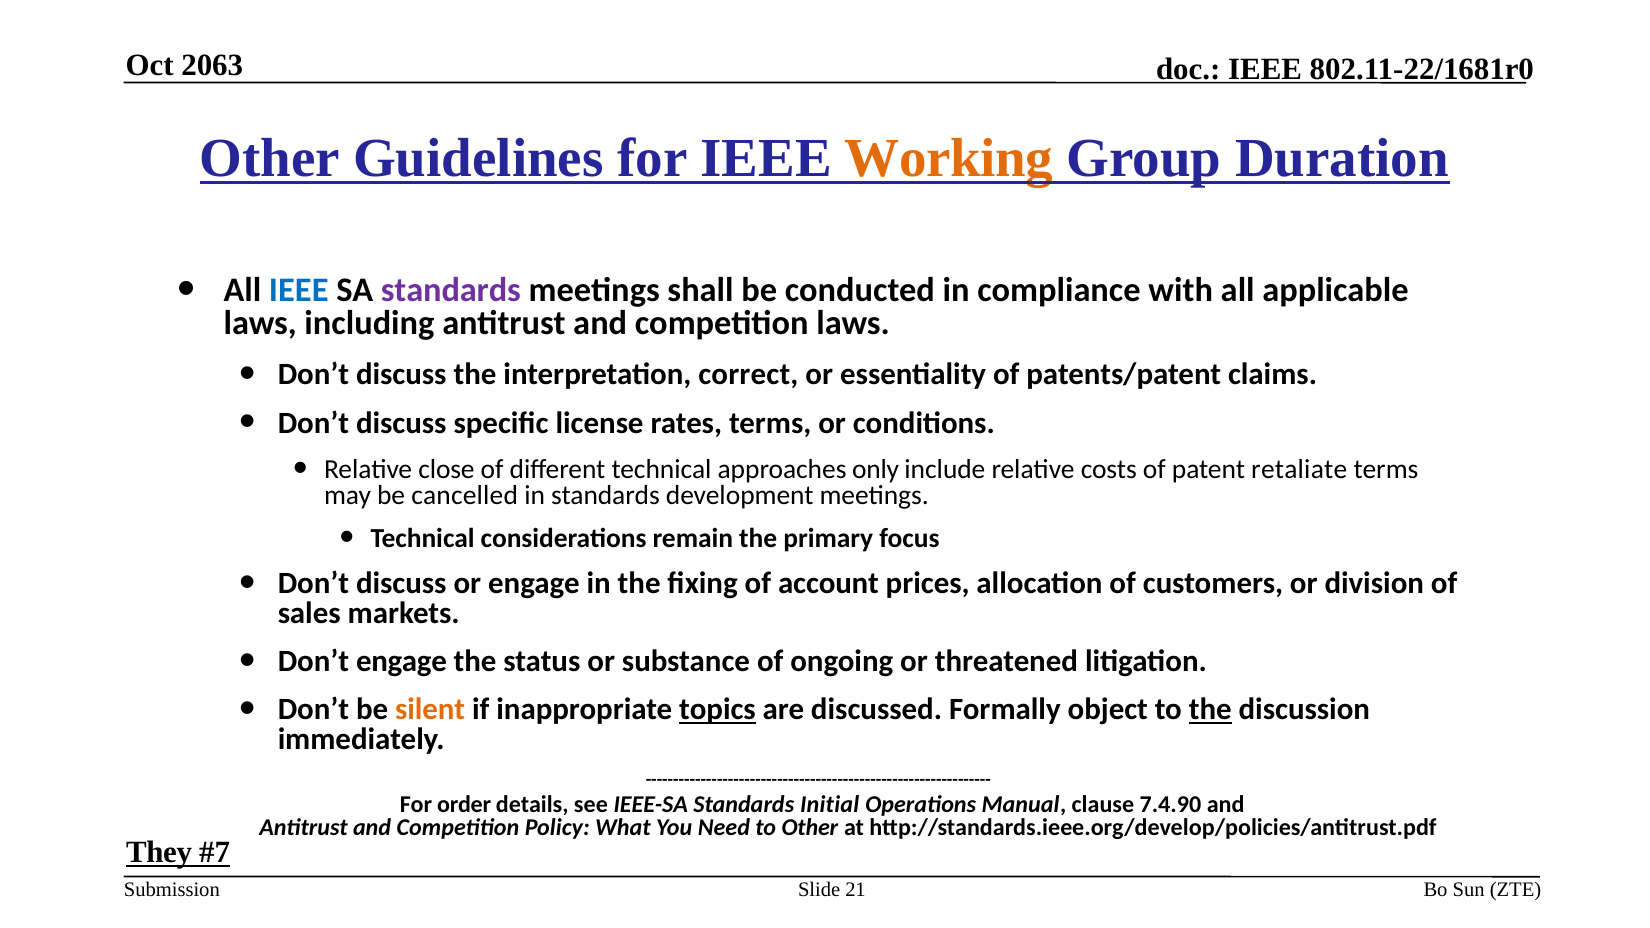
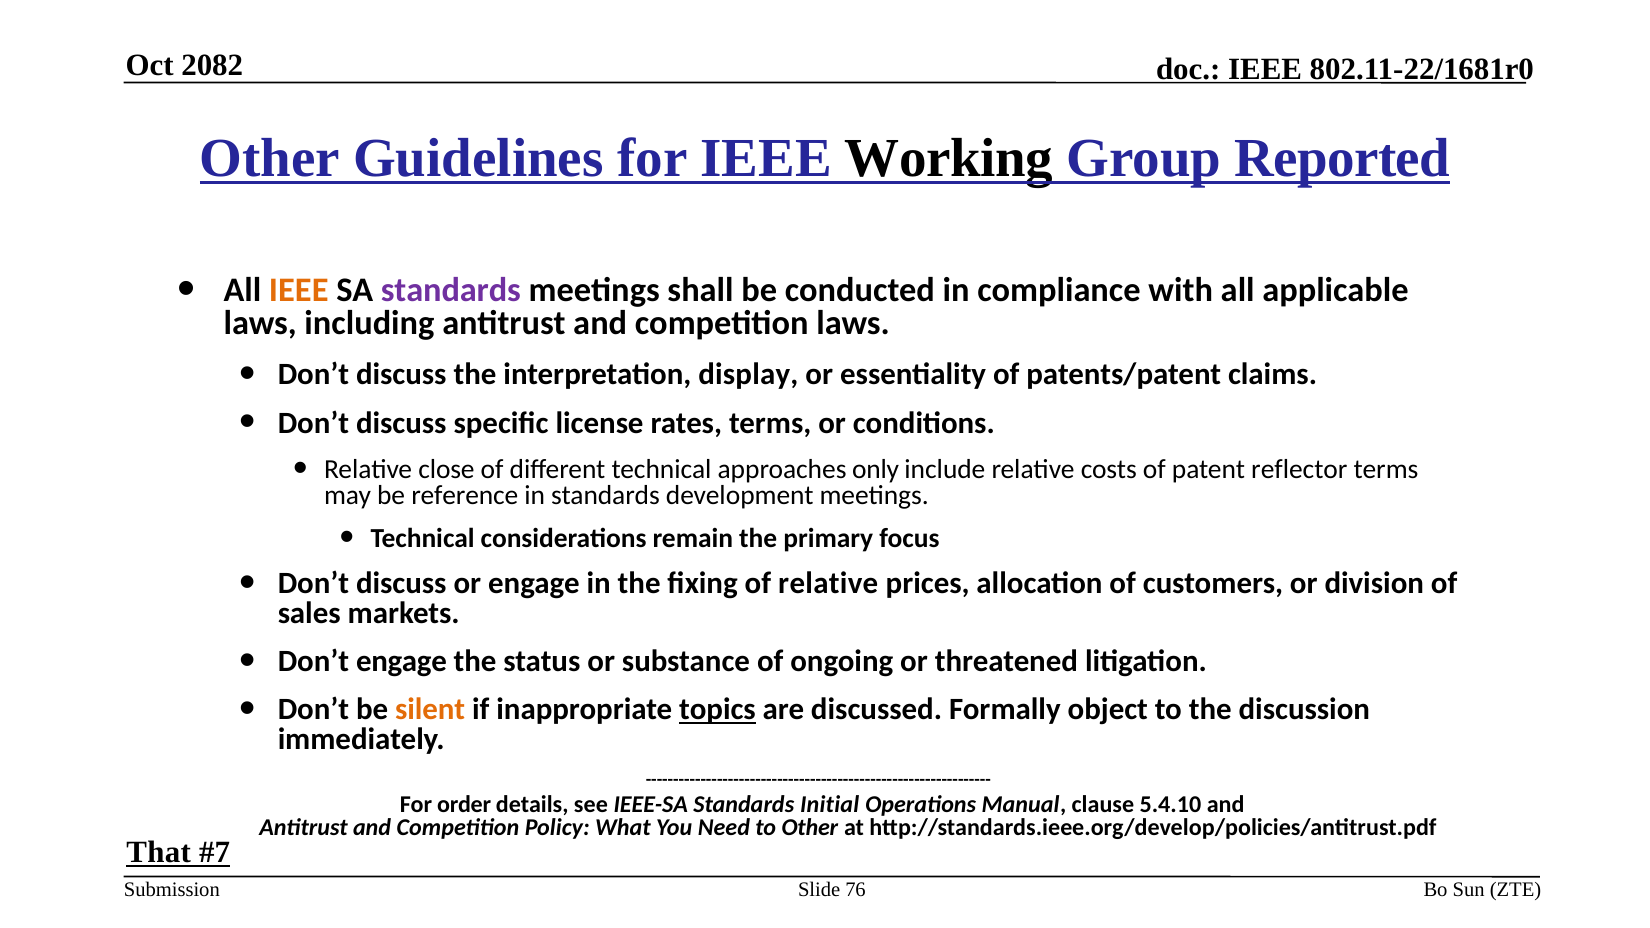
2063: 2063 -> 2082 (212, 66)
Working colour: orange -> black (949, 159)
Duration: Duration -> Reported (1342, 159)
IEEE colour: blue -> orange (299, 290)
correct: correct -> display (748, 375)
retaliate: retaliate -> reflector (1299, 469)
cancelled: cancelled -> reference (465, 496)
of account: account -> relative (828, 583)
the underline: present -> none (1210, 710)
7.4.90: 7.4.90 -> 5.4.10 (1170, 804)
They: They -> That (159, 853)
21: 21 -> 76 (855, 890)
